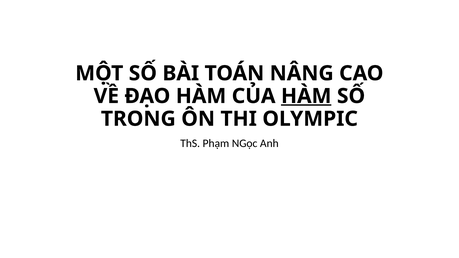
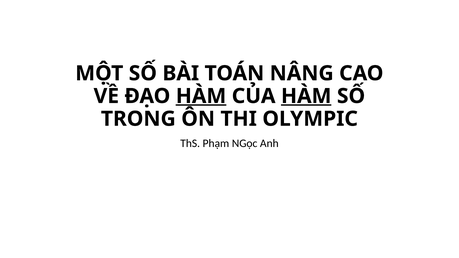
HÀM underline: none -> present (201, 96)
